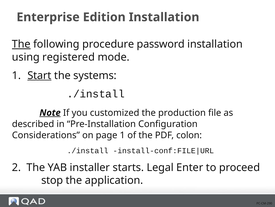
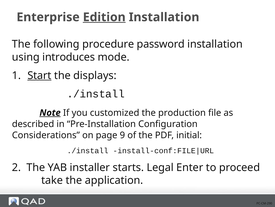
Edition underline: none -> present (104, 17)
The underline: present -> none (21, 44)
registered: registered -> introduces (69, 57)
systems: systems -> displays (95, 75)
page 1: 1 -> 9 (122, 135)
colon: colon -> initial (189, 135)
stop: stop -> take (52, 180)
